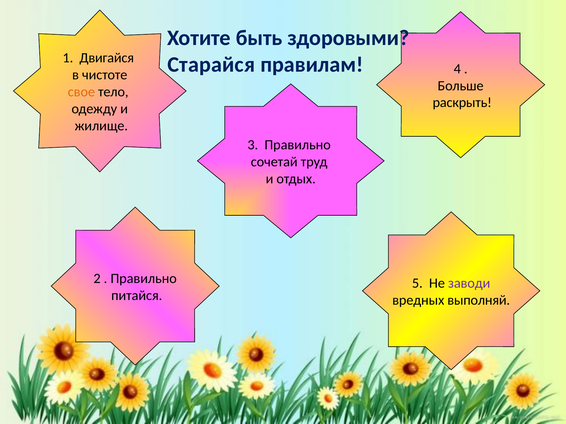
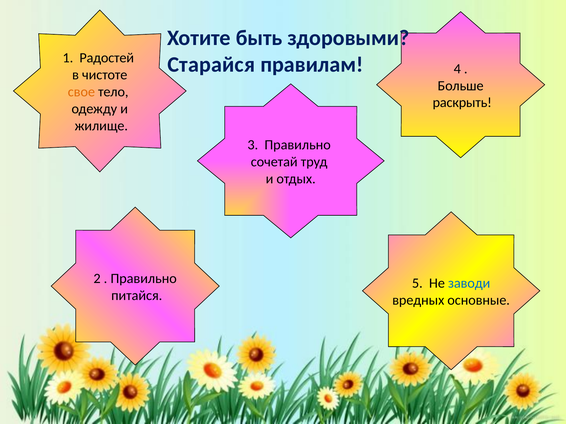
Двигайся: Двигайся -> Радостей (107, 58)
заводи colour: purple -> blue (469, 284)
выполняй: выполняй -> основные (479, 301)
